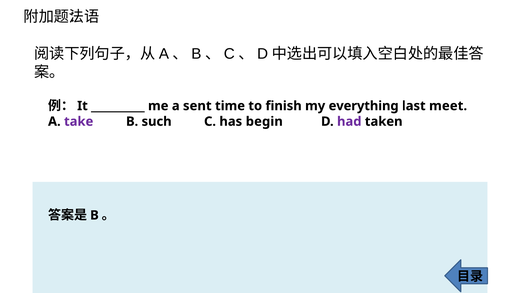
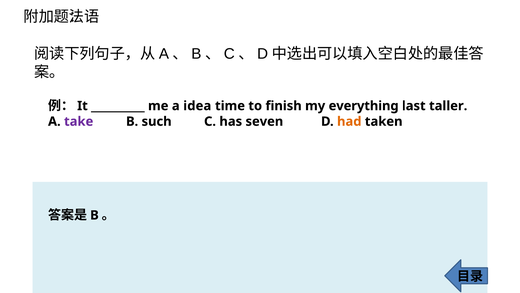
sent: sent -> idea (197, 106)
meet: meet -> taller (448, 106)
begin: begin -> seven (264, 121)
had colour: purple -> orange (349, 121)
